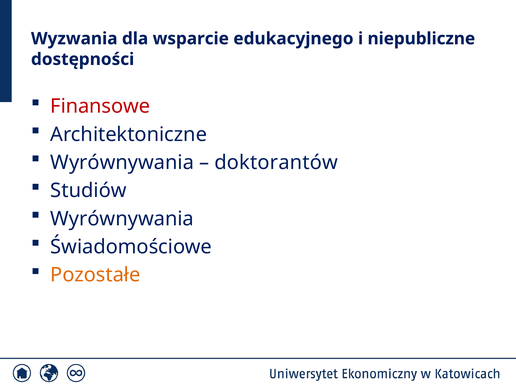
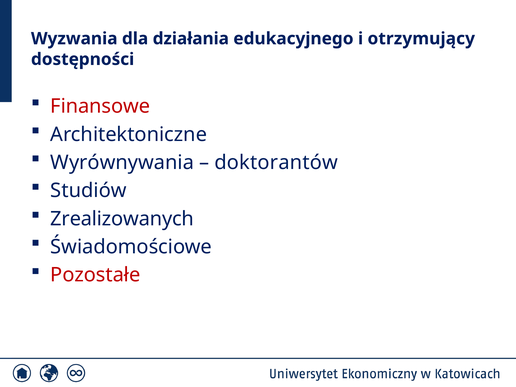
wsparcie: wsparcie -> działania (191, 39)
niepubliczne: niepubliczne -> otrzymujący (421, 39)
Wyrównywania: Wyrównywania -> Zrealizowanych (122, 219)
Pozostałe colour: orange -> red (95, 275)
